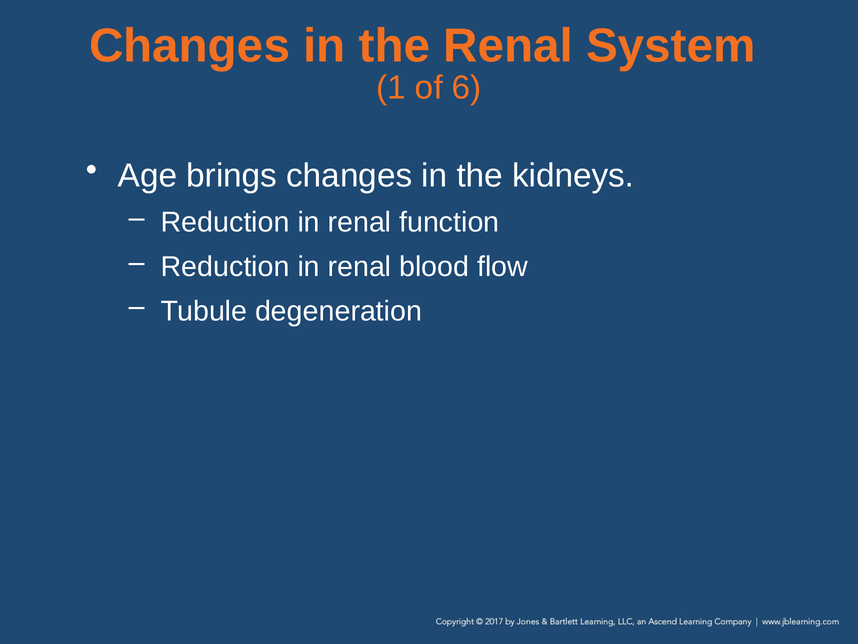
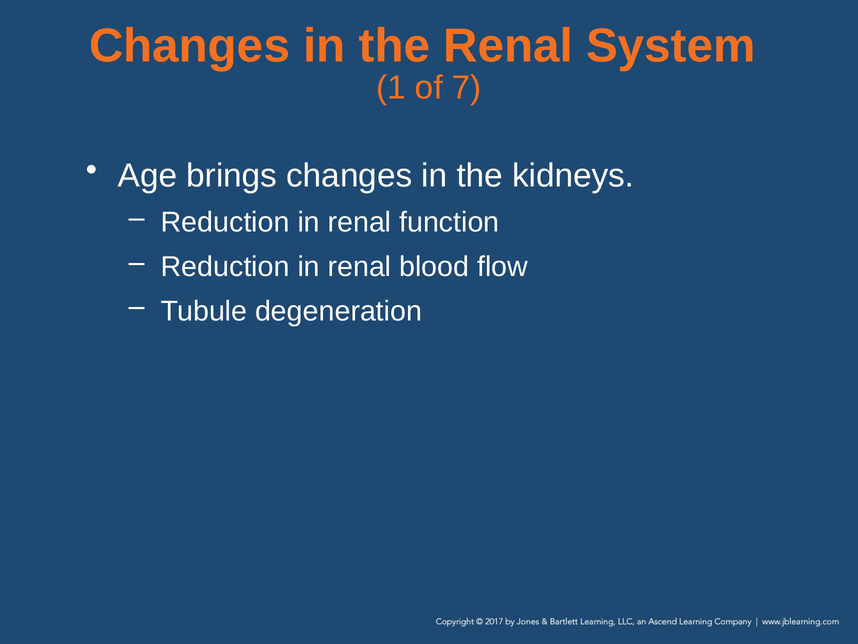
6: 6 -> 7 (467, 88)
